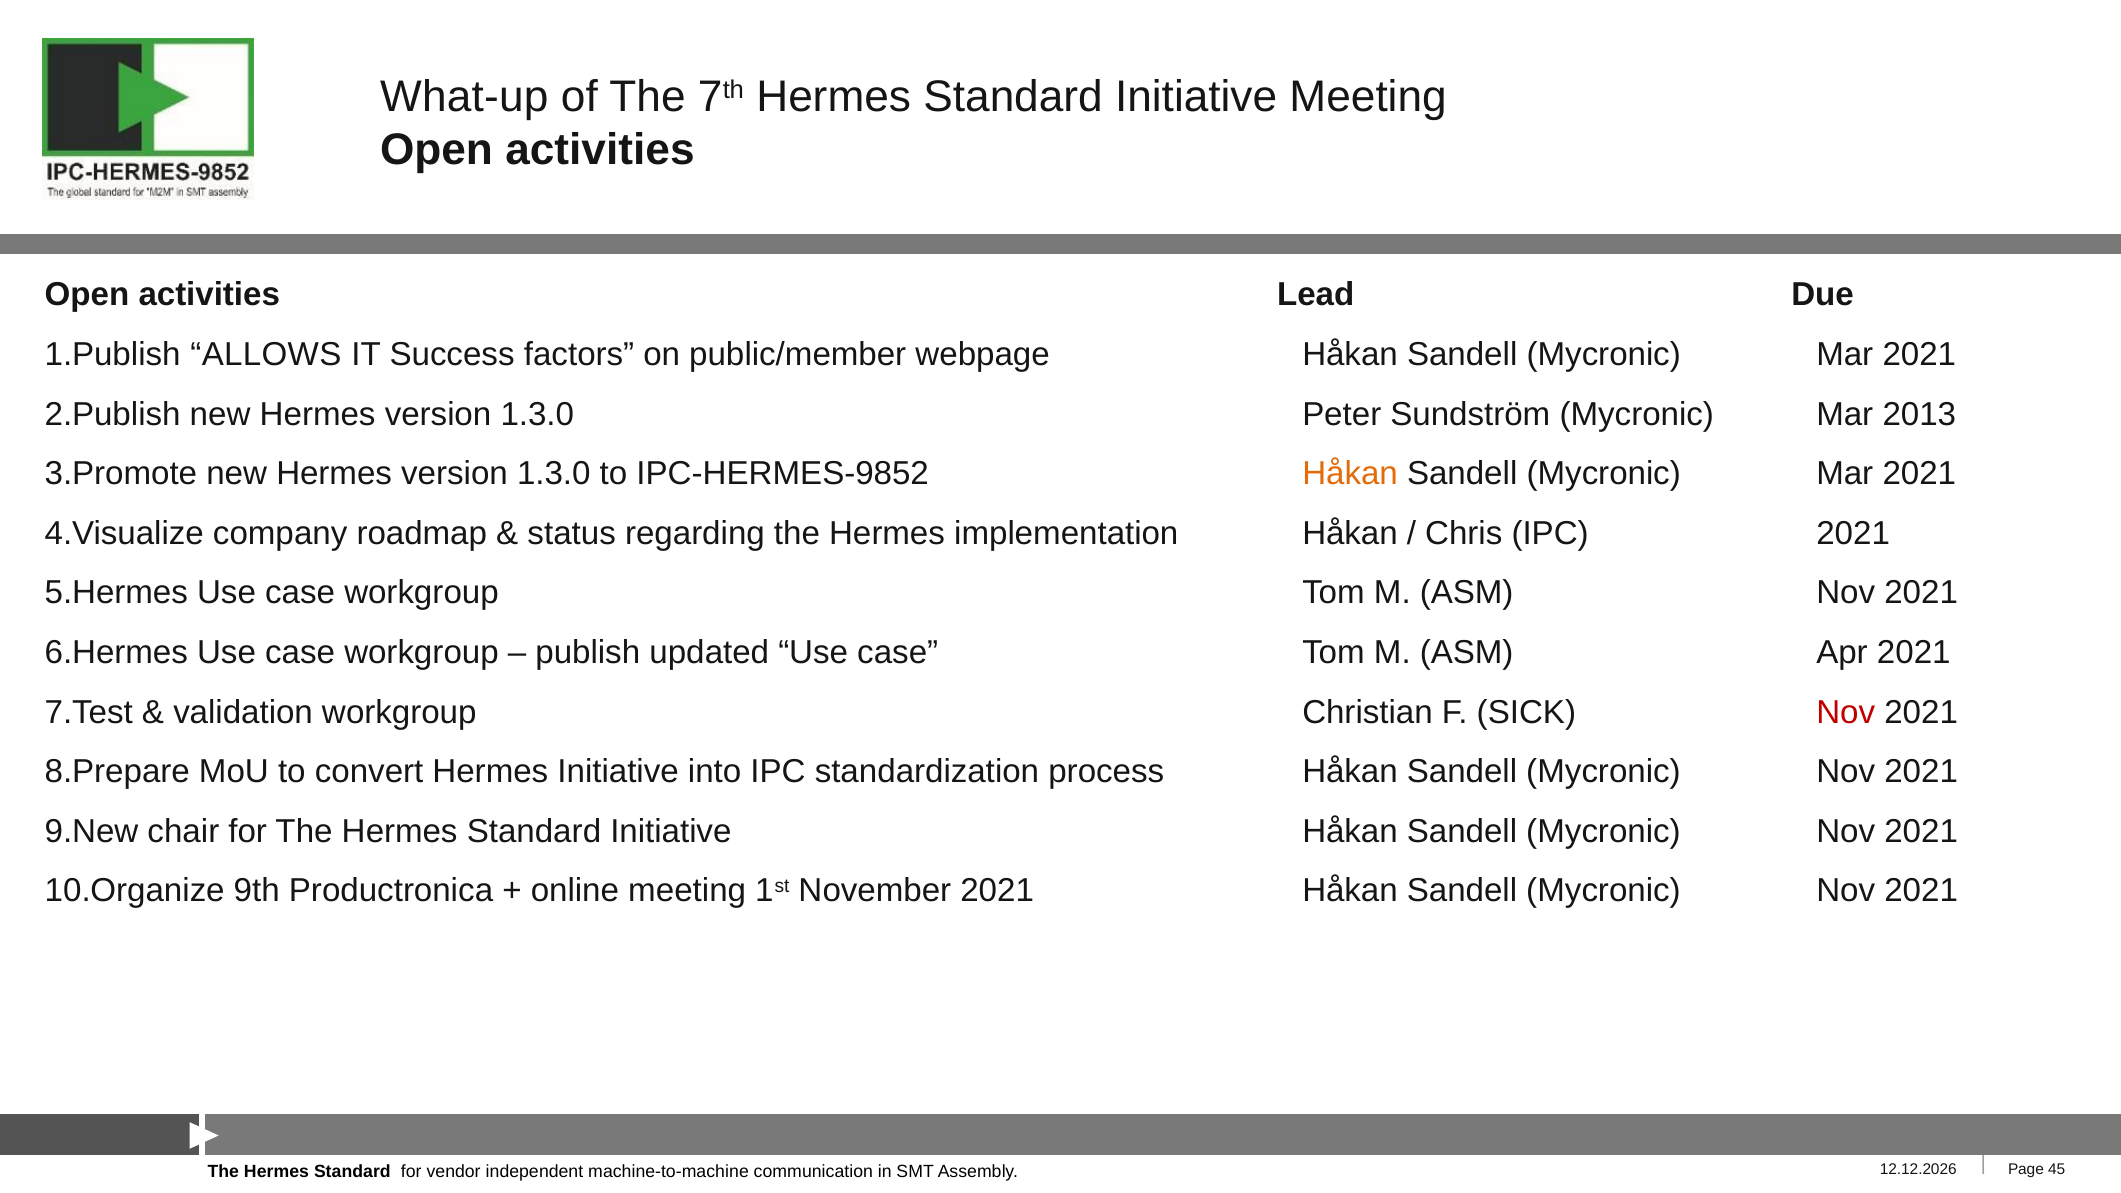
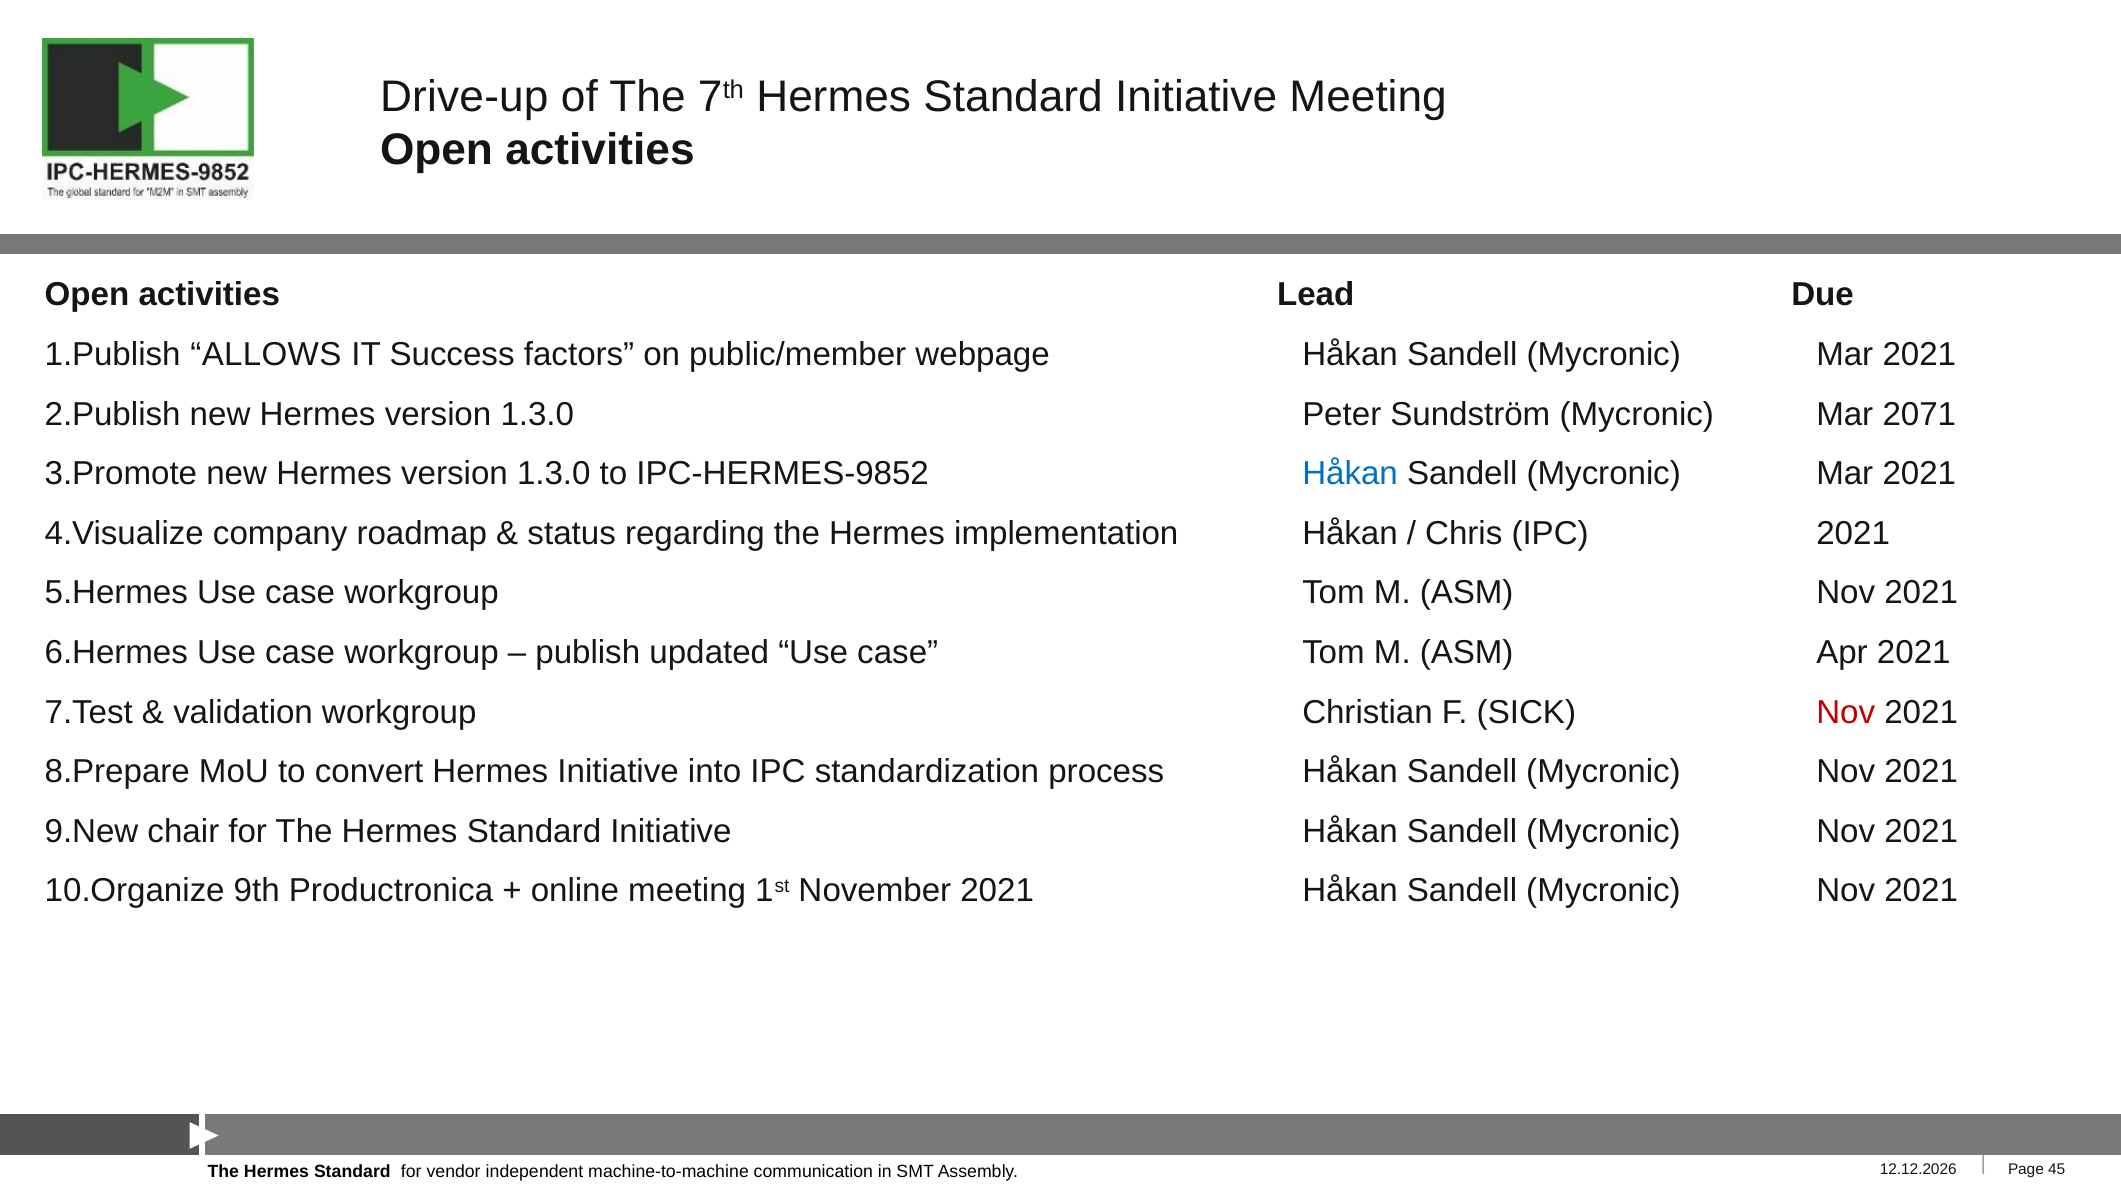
What-up: What-up -> Drive-up (464, 97)
2013: 2013 -> 2071 (1919, 414)
Håkan colour: orange -> blue (1350, 474)
